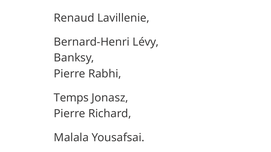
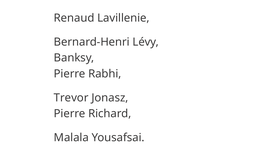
Temps: Temps -> Trevor (71, 98)
